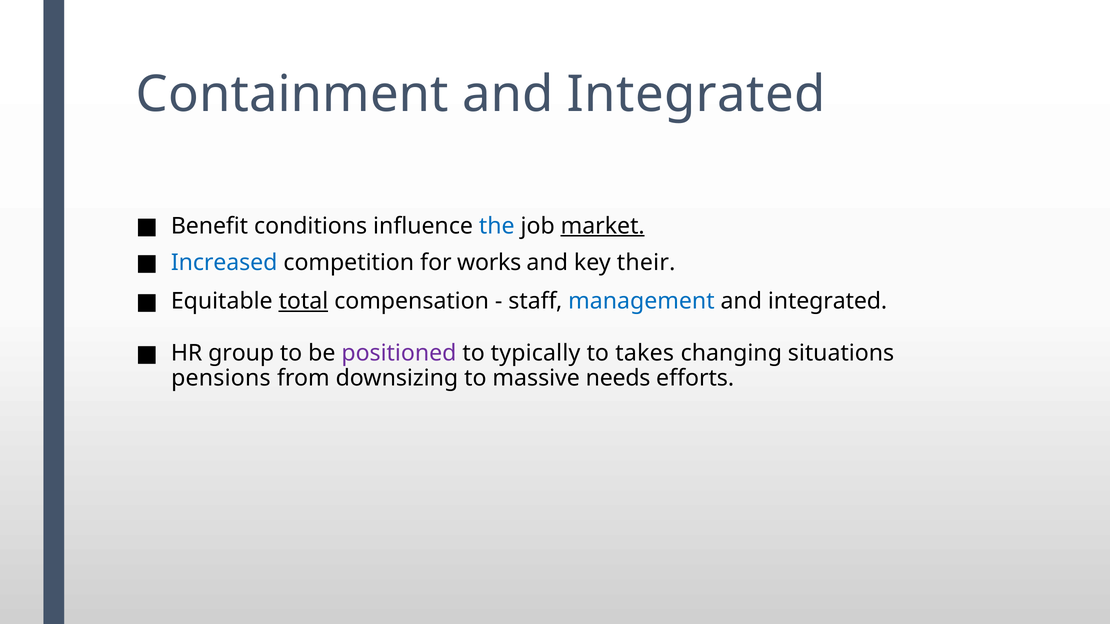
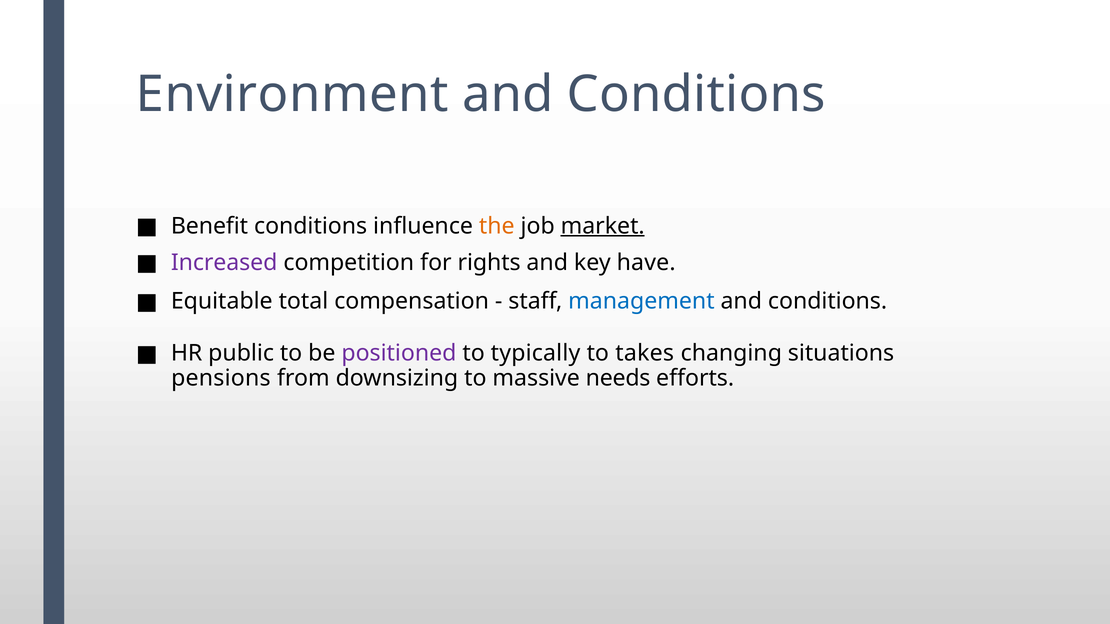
Containment: Containment -> Environment (292, 95)
Integrated: Integrated -> Conditions (696, 95)
the colour: blue -> orange (497, 226)
Increased colour: blue -> purple (224, 263)
works: works -> rights (489, 263)
their: their -> have (646, 263)
total underline: present -> none (303, 302)
integrated: integrated -> conditions (828, 302)
group: group -> public (241, 353)
